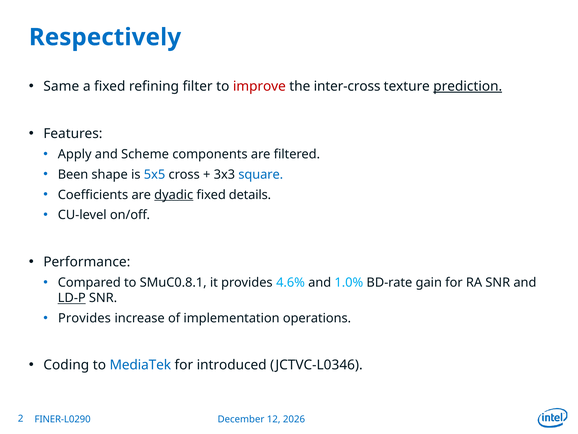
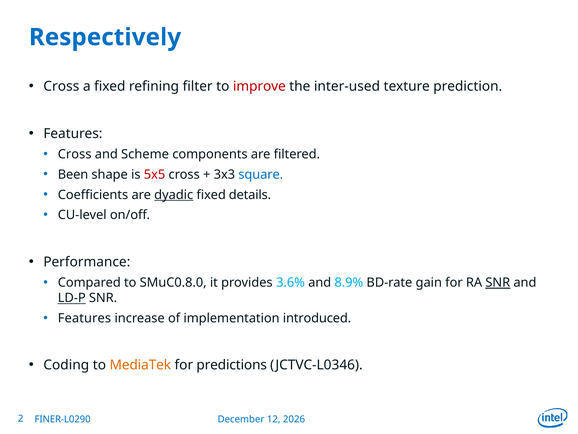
Same: Same -> Cross (61, 86)
inter-cross: inter-cross -> inter-used (347, 86)
prediction underline: present -> none (468, 86)
Apply: Apply -> Cross (75, 154)
5x5 colour: blue -> red (155, 174)
SMuC0.8.1: SMuC0.8.1 -> SMuC0.8.0 (173, 282)
4.6%: 4.6% -> 3.6% (291, 282)
1.0%: 1.0% -> 8.9% (349, 282)
SNR underline: none -> present (498, 282)
Provides: Provides -> Features (84, 318)
operations: operations -> introduced (317, 318)
MediaTek colour: blue -> orange (140, 365)
introduced: introduced -> predictions (232, 365)
